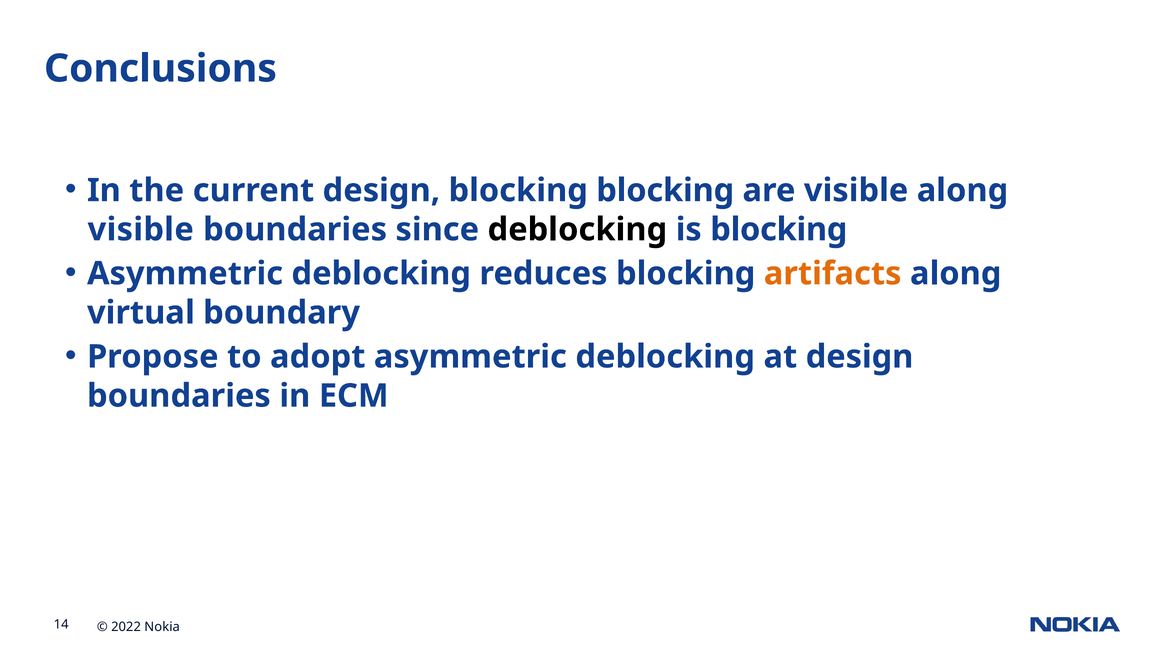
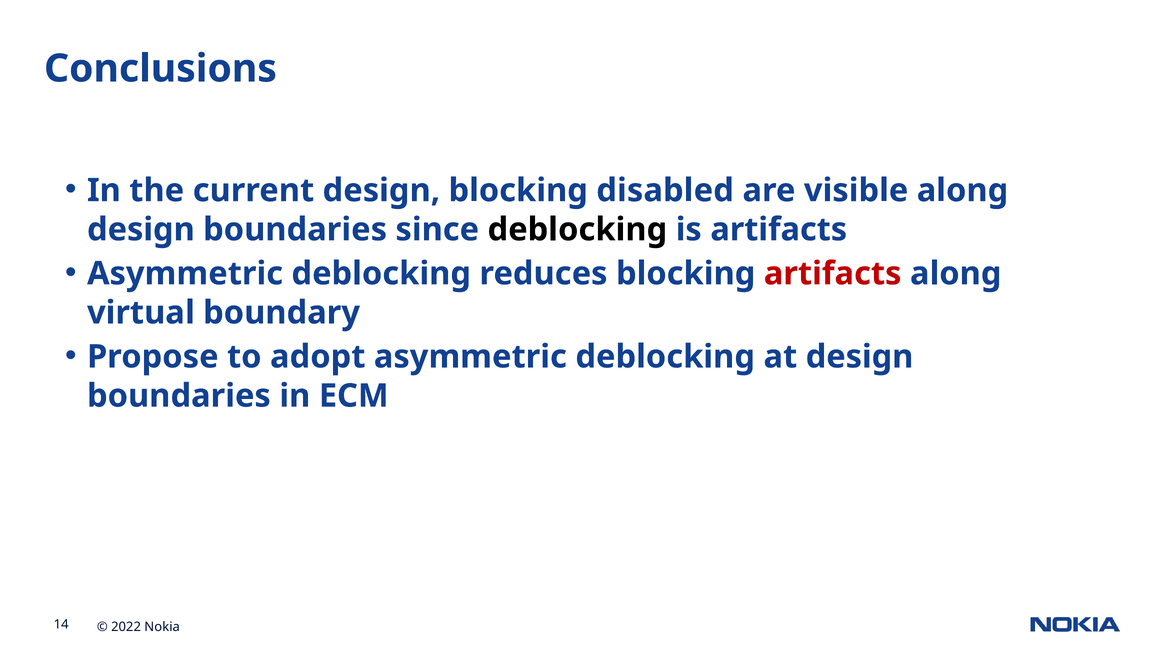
blocking blocking: blocking -> disabled (665, 190)
visible: visible -> design (141, 230)
is blocking: blocking -> artifacts (779, 230)
artifacts colour: orange -> red (833, 274)
